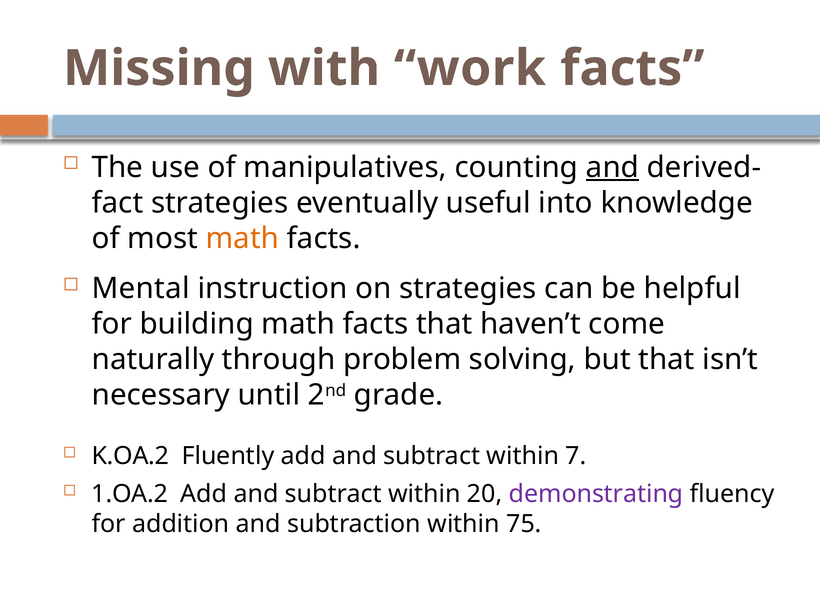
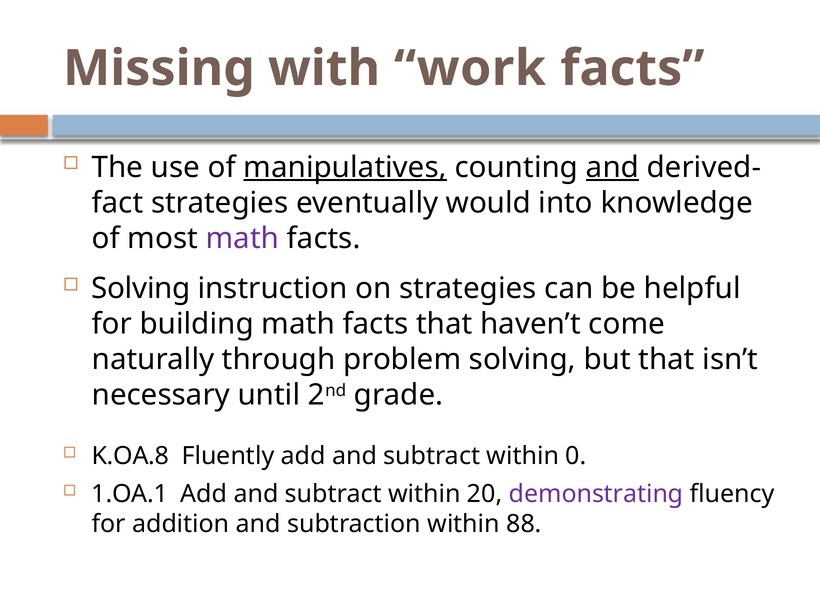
manipulatives underline: none -> present (345, 167)
useful: useful -> would (488, 203)
math colour: orange -> purple (242, 238)
Mental: Mental -> Solving (141, 288)
K.OA.2: K.OA.2 -> K.OA.8 (130, 456)
7: 7 -> 0 (576, 456)
1.OA.2: 1.OA.2 -> 1.OA.1 (130, 494)
75: 75 -> 88 (524, 524)
